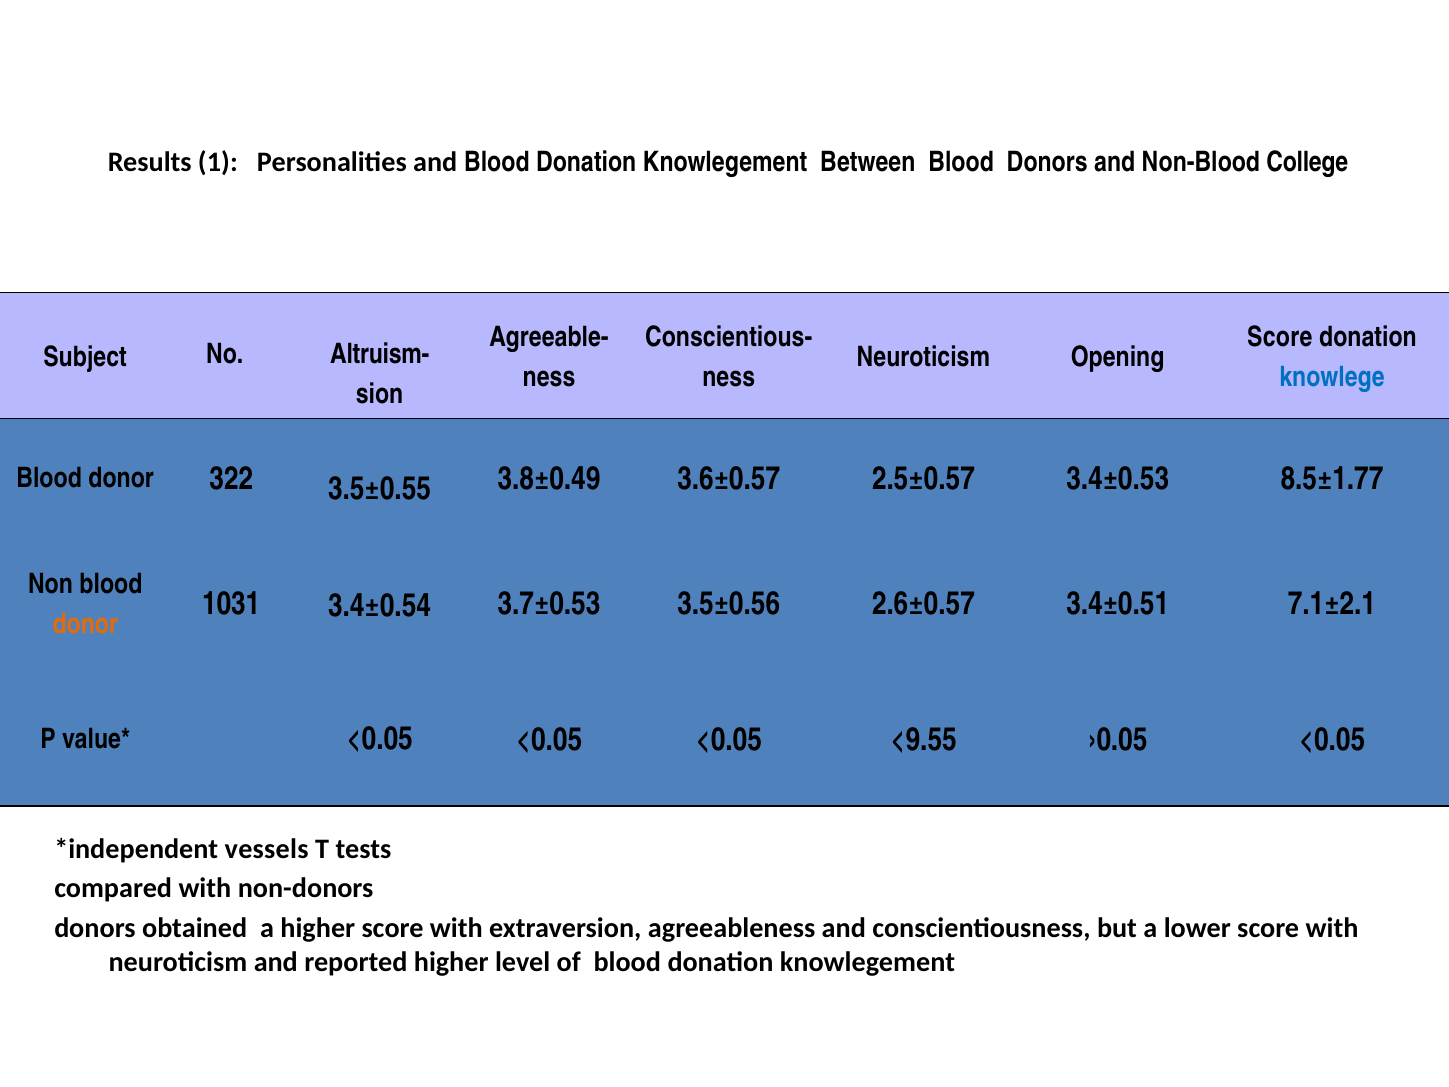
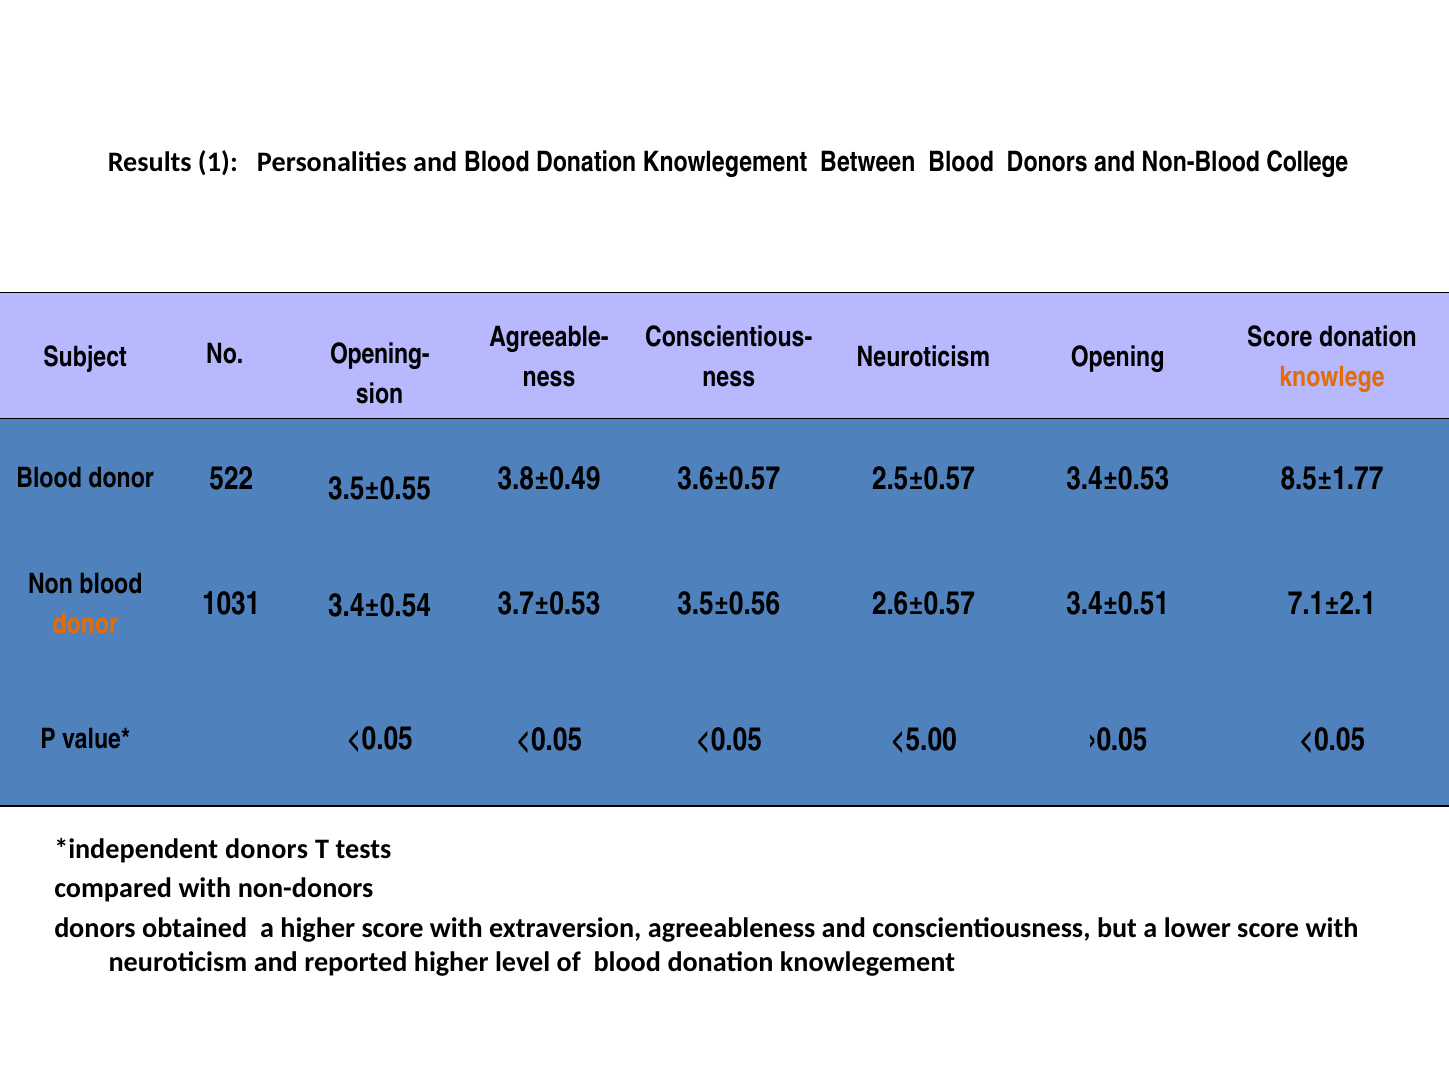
Altruism-: Altruism- -> Opening- (380, 354)
knowlege colour: blue -> orange (1332, 377)
322: 322 -> 522 (231, 479)
<9.55: <9.55 -> <5.00 (924, 739)
vessels: vessels -> donors (267, 849)
